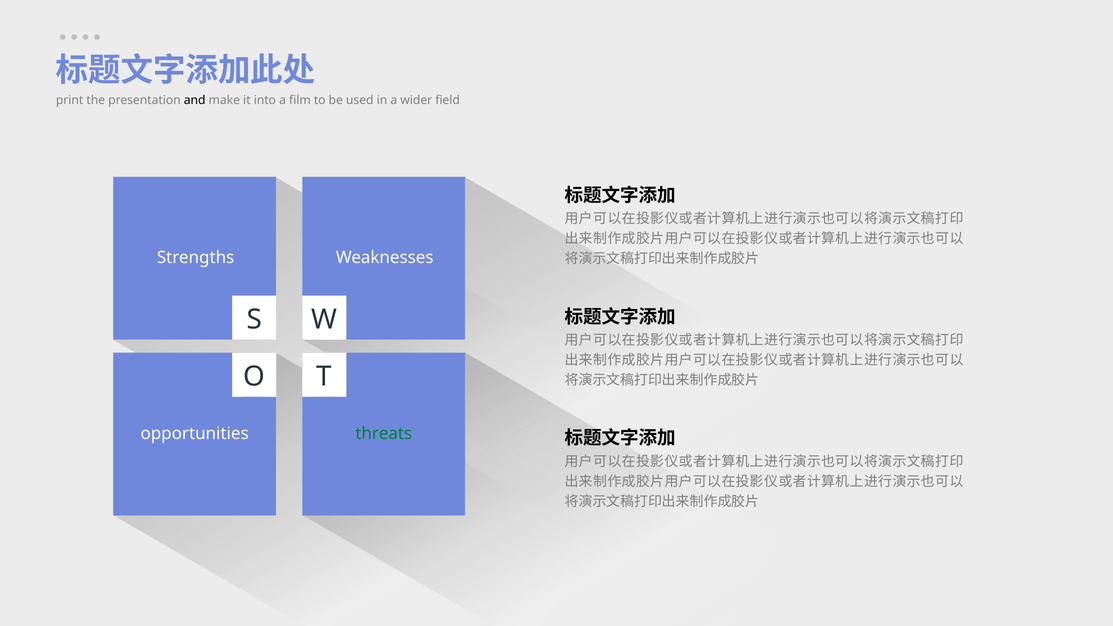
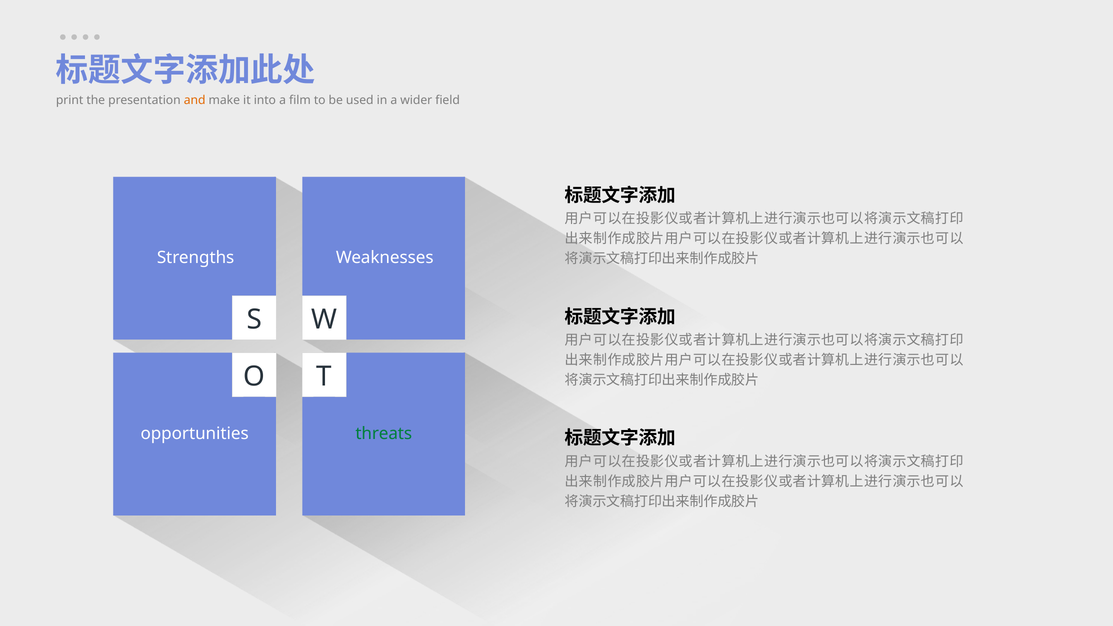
and colour: black -> orange (195, 100)
